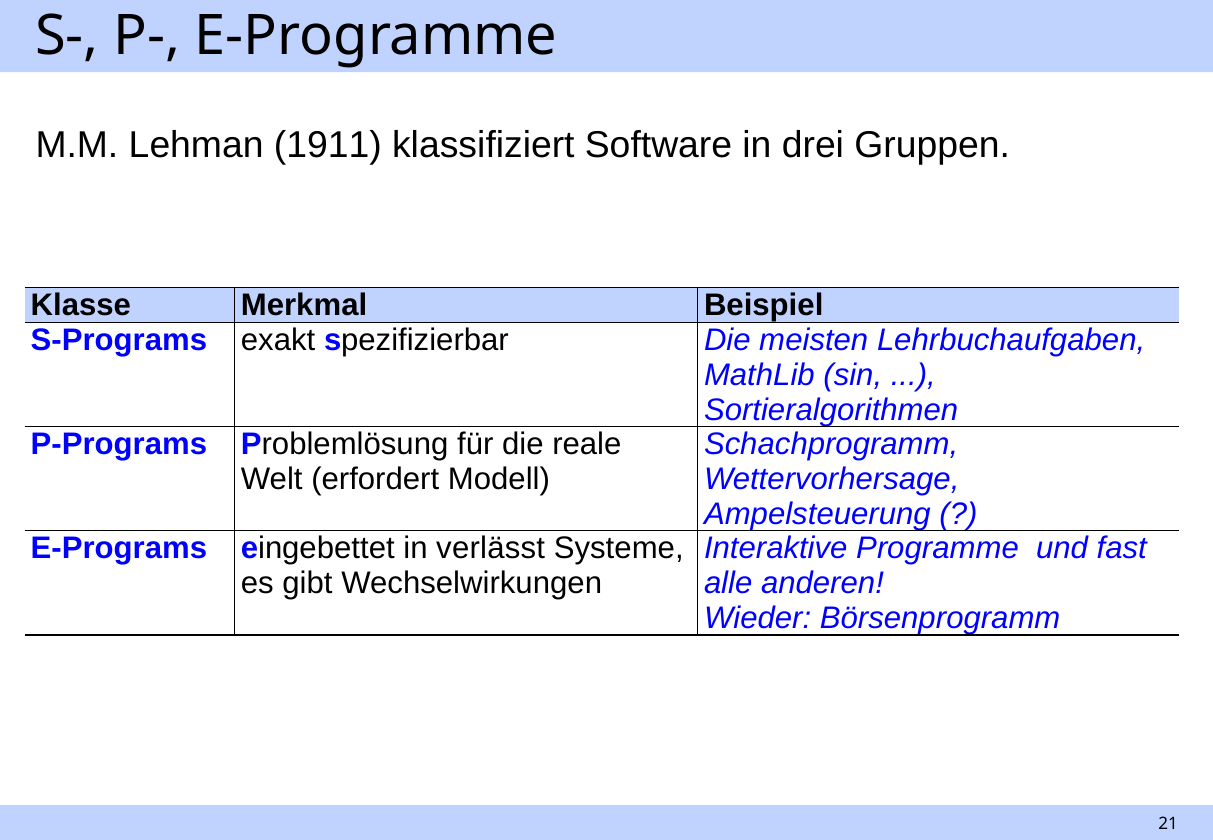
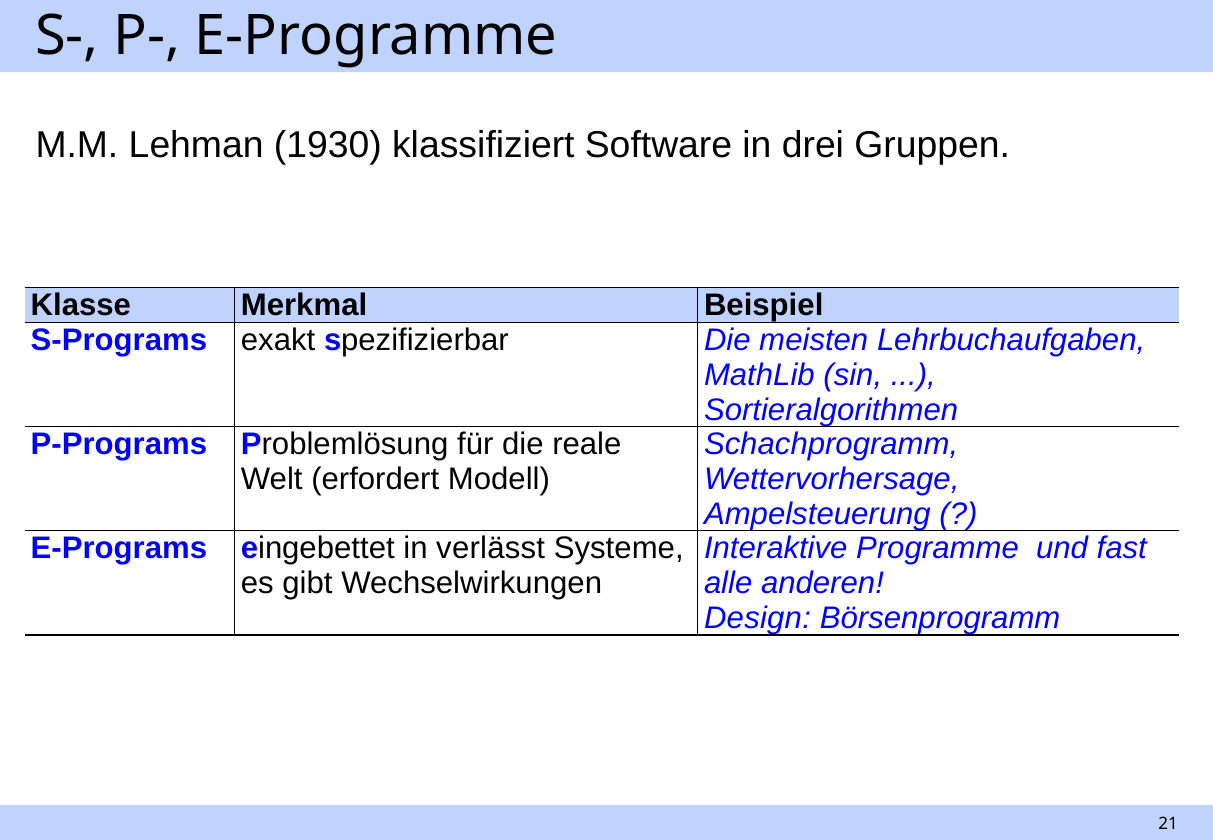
1911: 1911 -> 1930 (328, 145)
Wieder: Wieder -> Design (757, 618)
